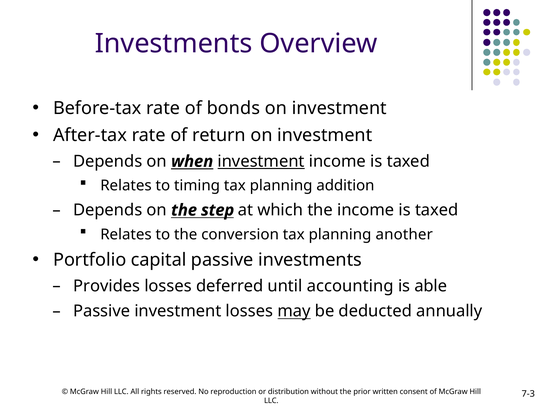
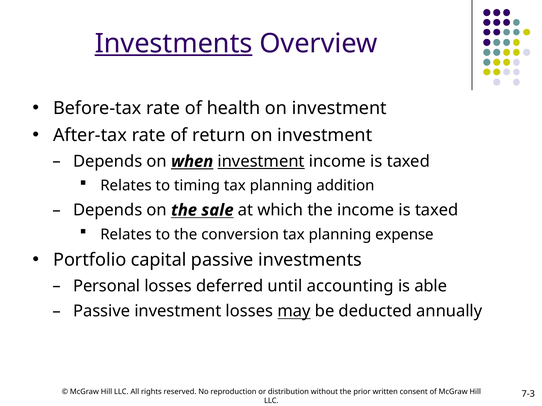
Investments underline: none -> present (174, 44)
bonds: bonds -> health (233, 108)
step: step -> sale (217, 210)
another: another -> expense (404, 235)
Provides: Provides -> Personal (107, 286)
